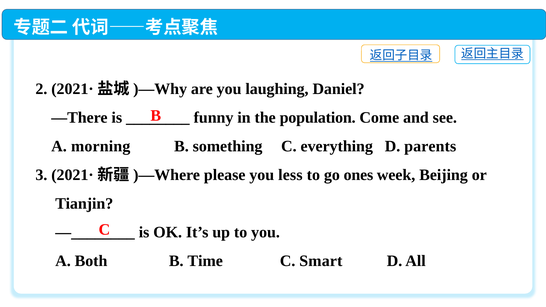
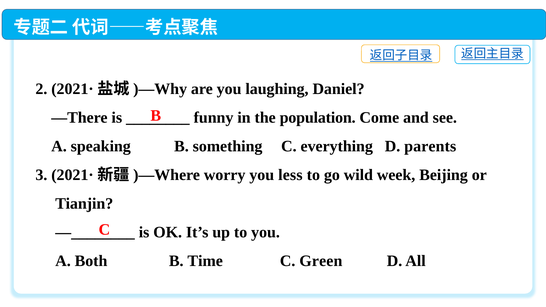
morning: morning -> speaking (101, 146)
please: please -> worry (225, 175)
ones: ones -> wild (358, 175)
Smart: Smart -> Green (321, 261)
